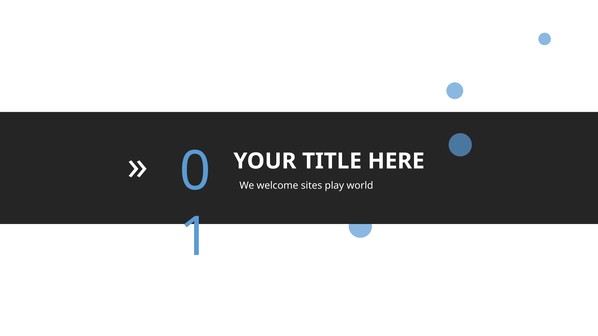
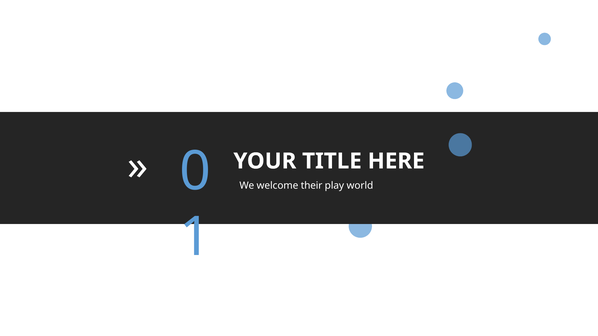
sites: sites -> their (312, 186)
